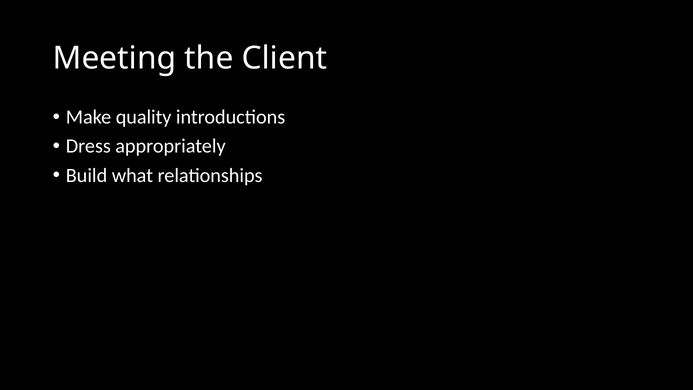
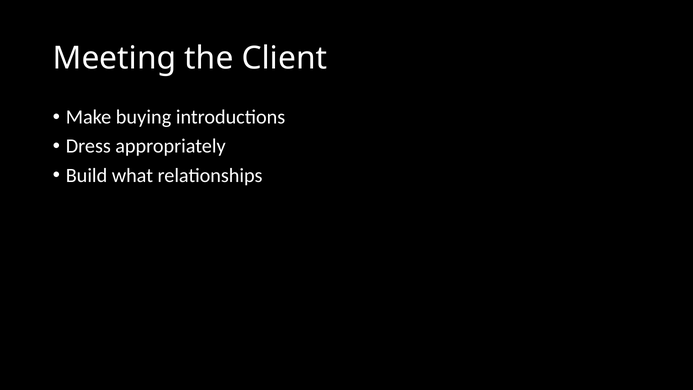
quality: quality -> buying (144, 117)
